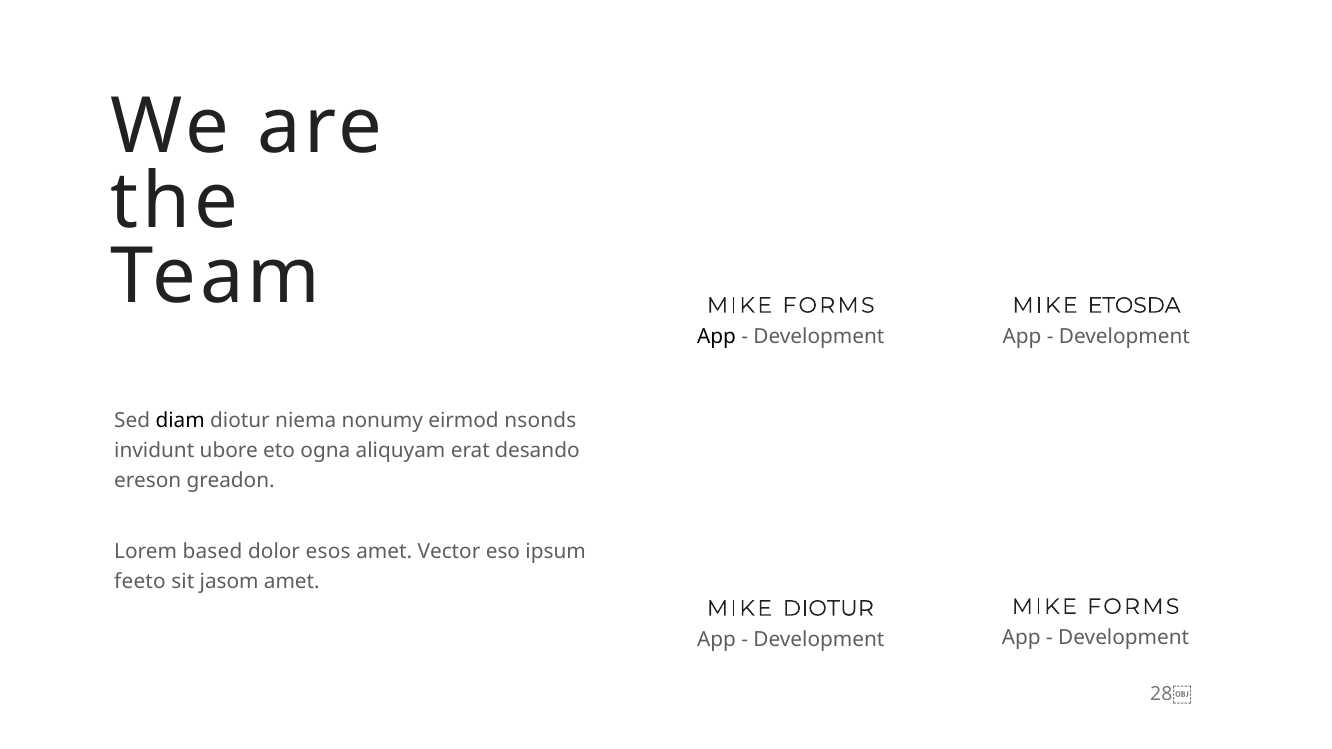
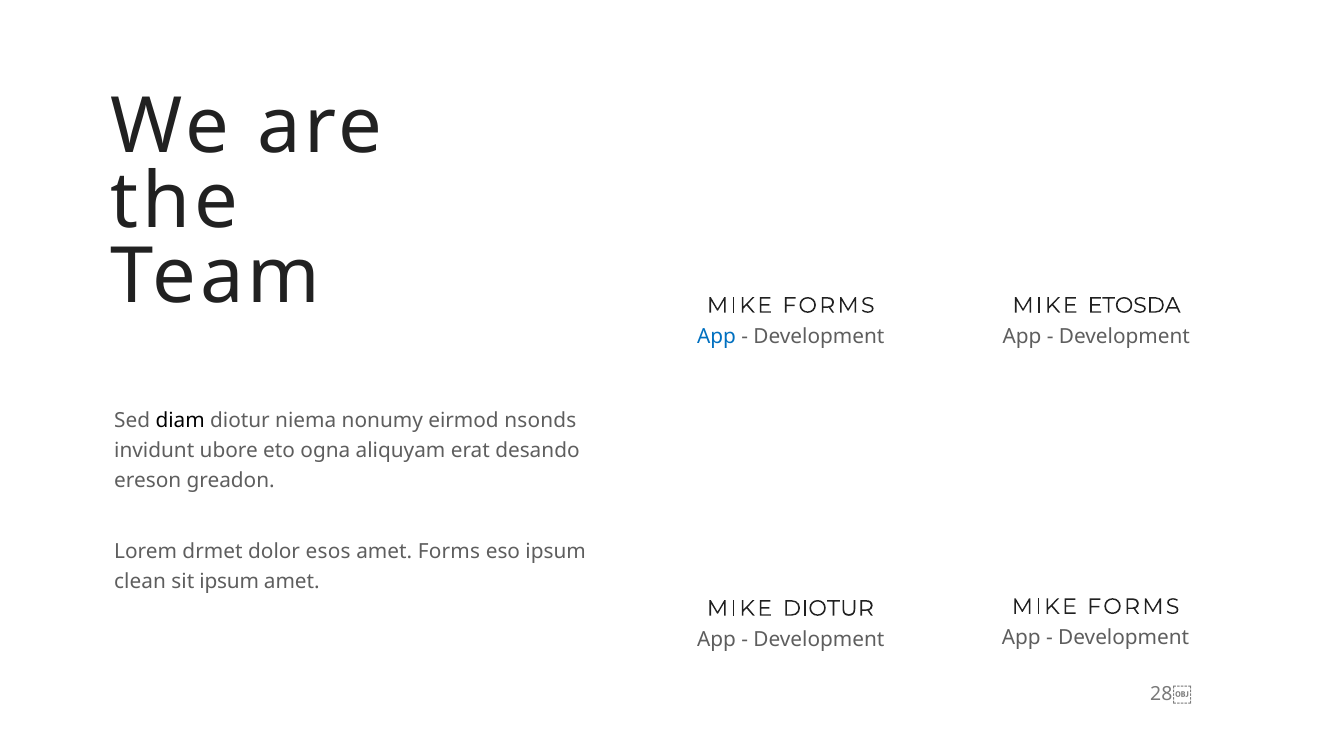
App colour: black -> blue (716, 337)
based: based -> drmet (213, 551)
amet Vector: Vector -> Forms (449, 551)
feeto: feeto -> clean (140, 581)
sit jasom: jasom -> ipsum (229, 581)
